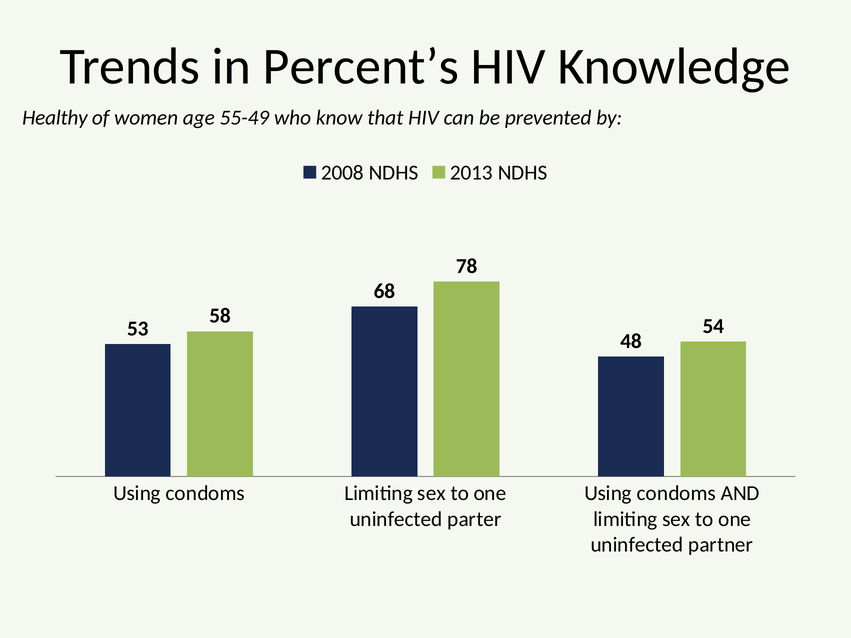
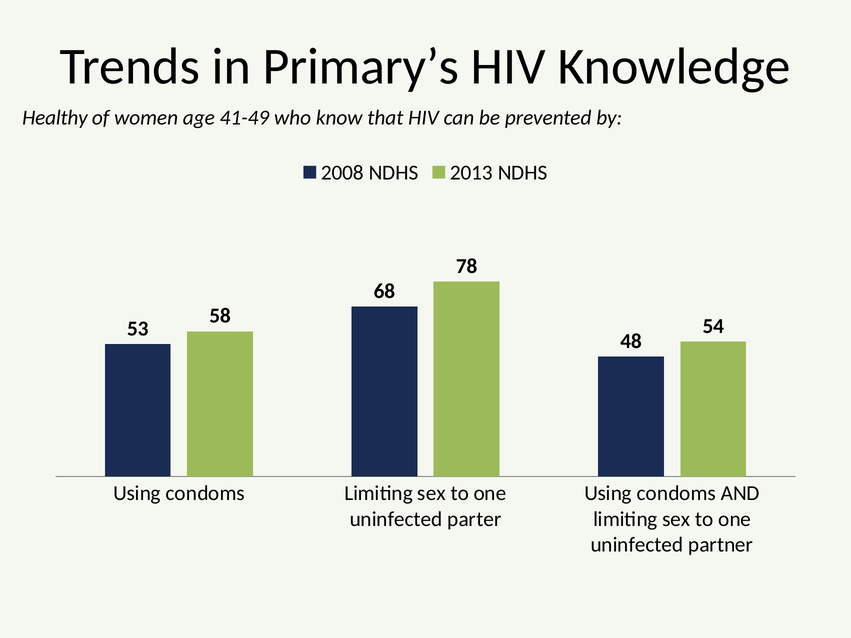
Percent’s: Percent’s -> Primary’s (361, 67)
55-49: 55-49 -> 41-49 (244, 118)
